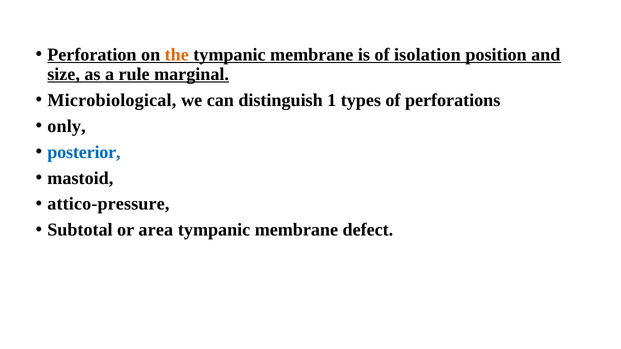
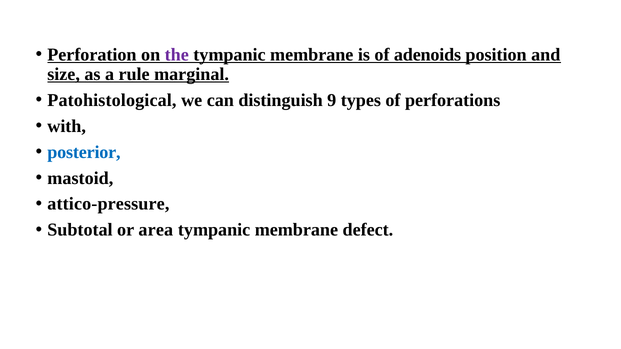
the colour: orange -> purple (177, 55)
isolation: isolation -> adenoids (428, 55)
Microbiological: Microbiological -> Patohistological (112, 100)
1: 1 -> 9 (332, 100)
only: only -> with (67, 126)
